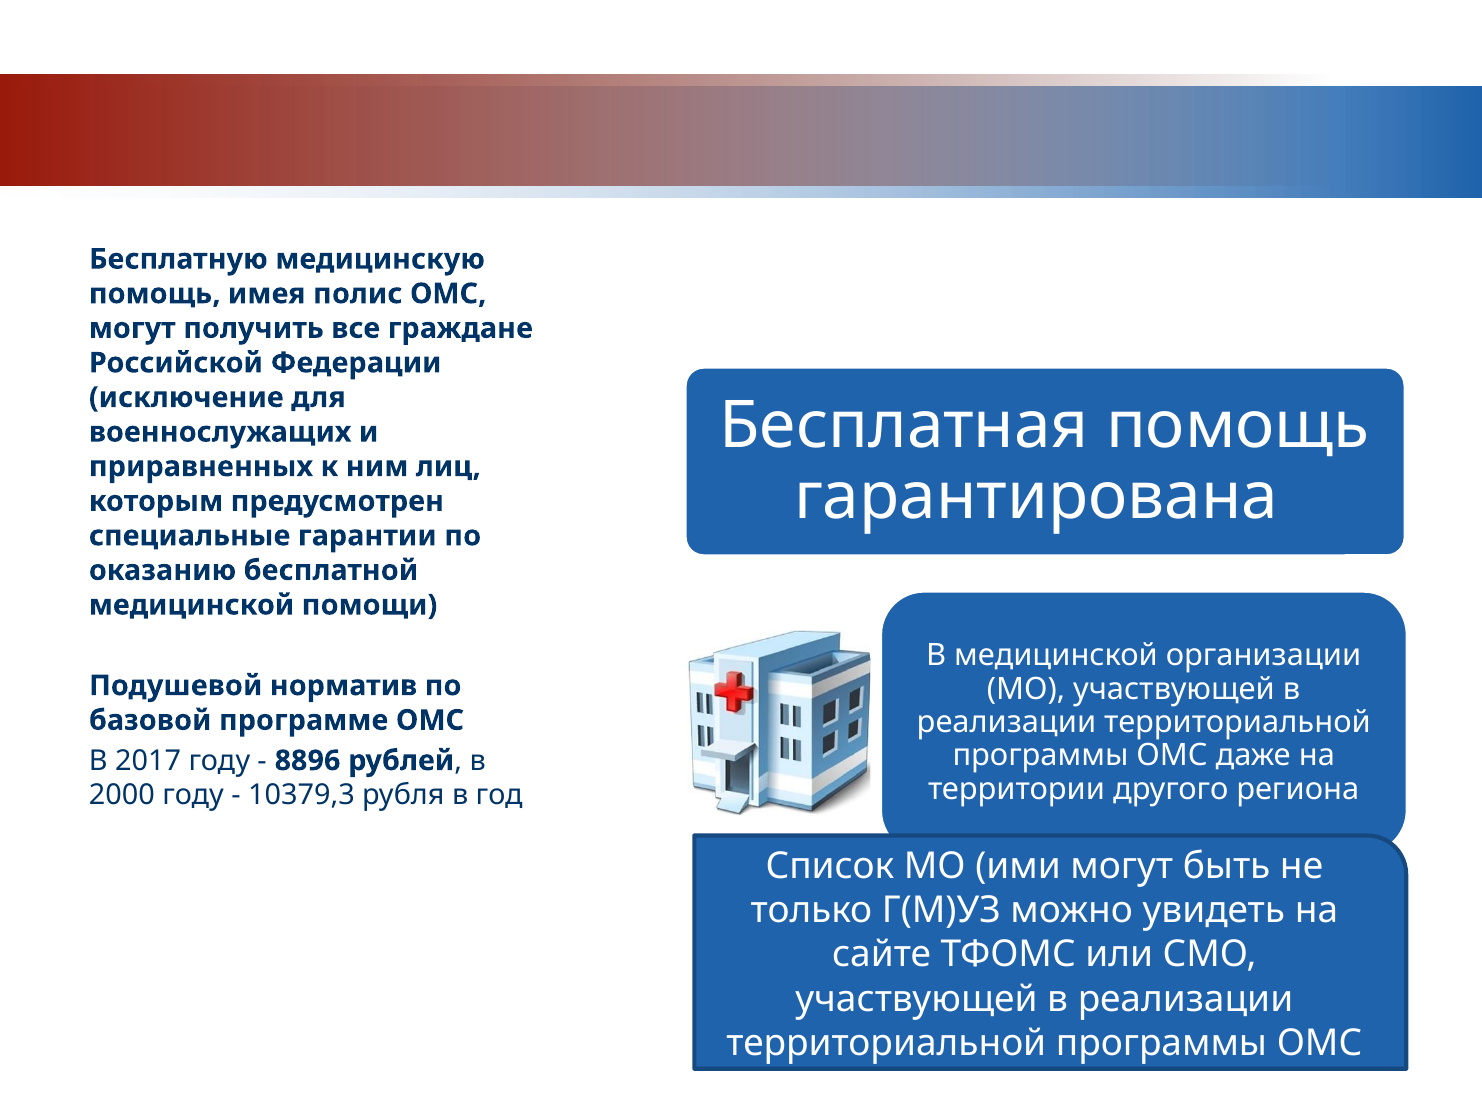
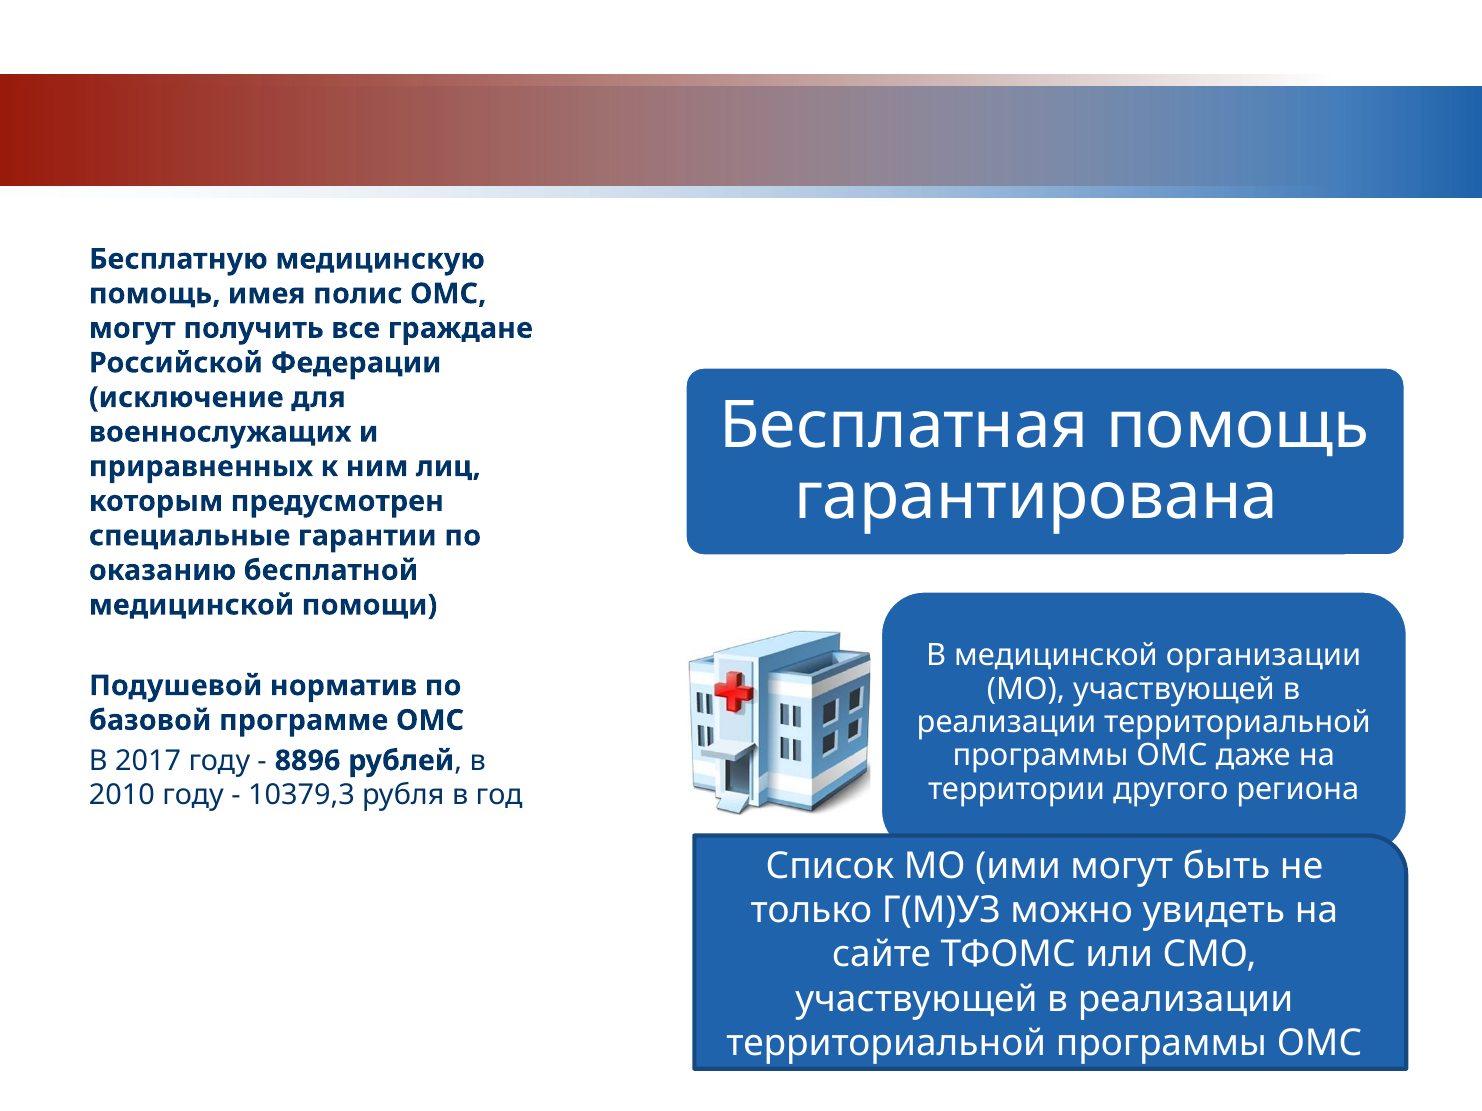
2000: 2000 -> 2010 (122, 796)
